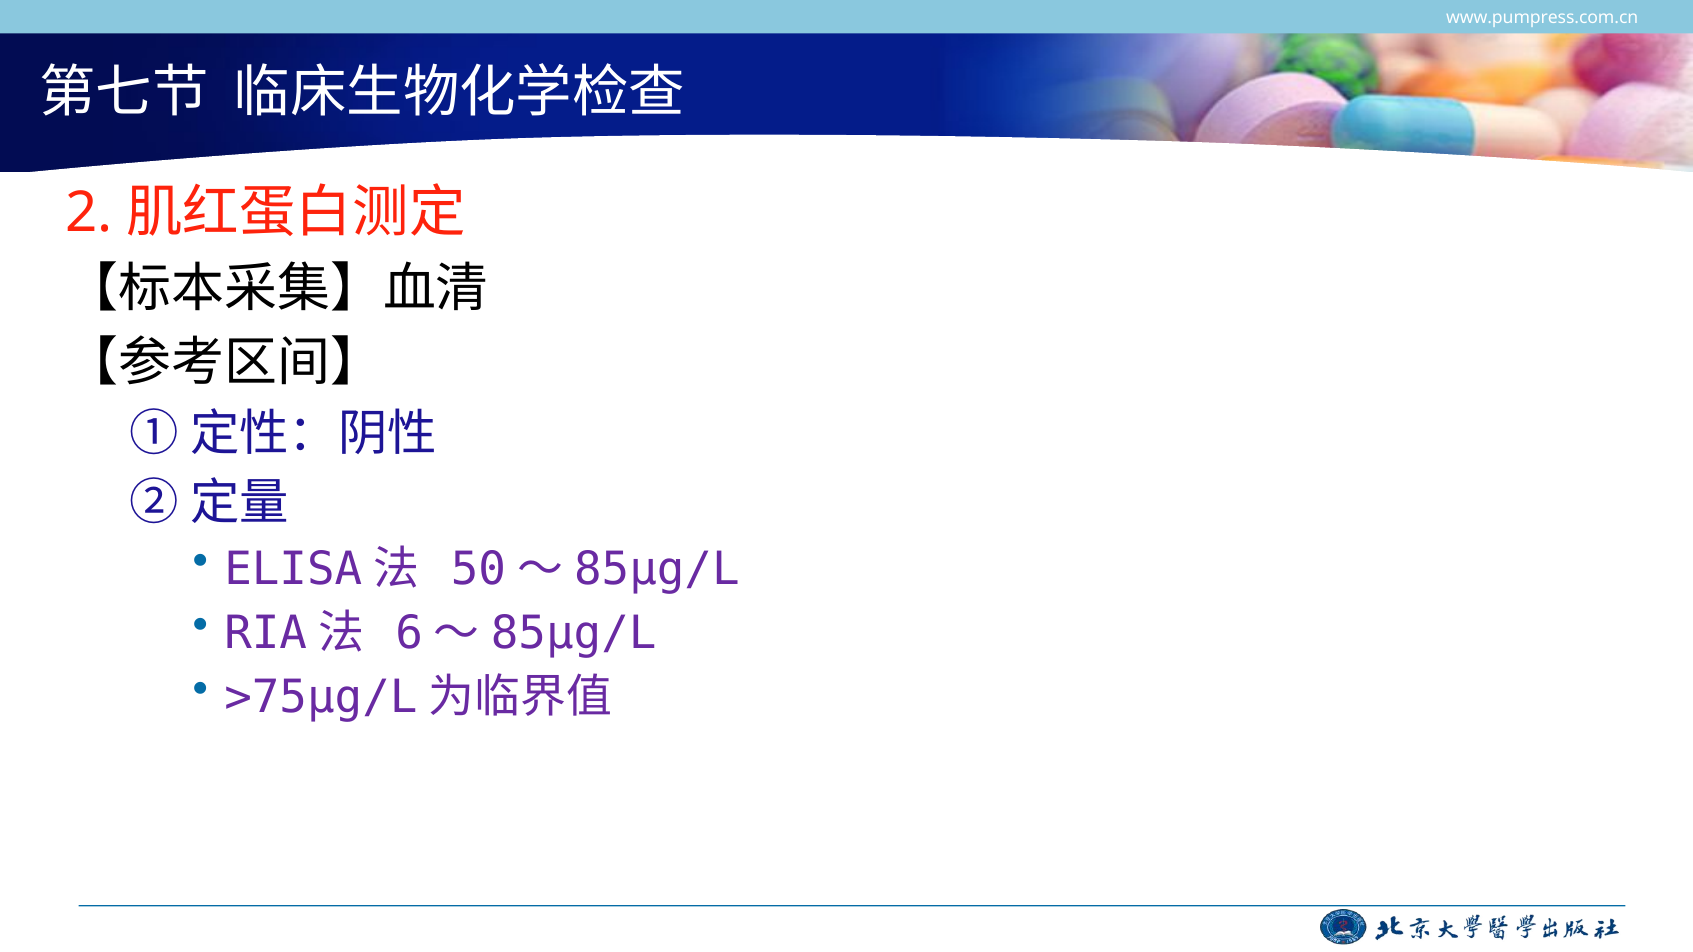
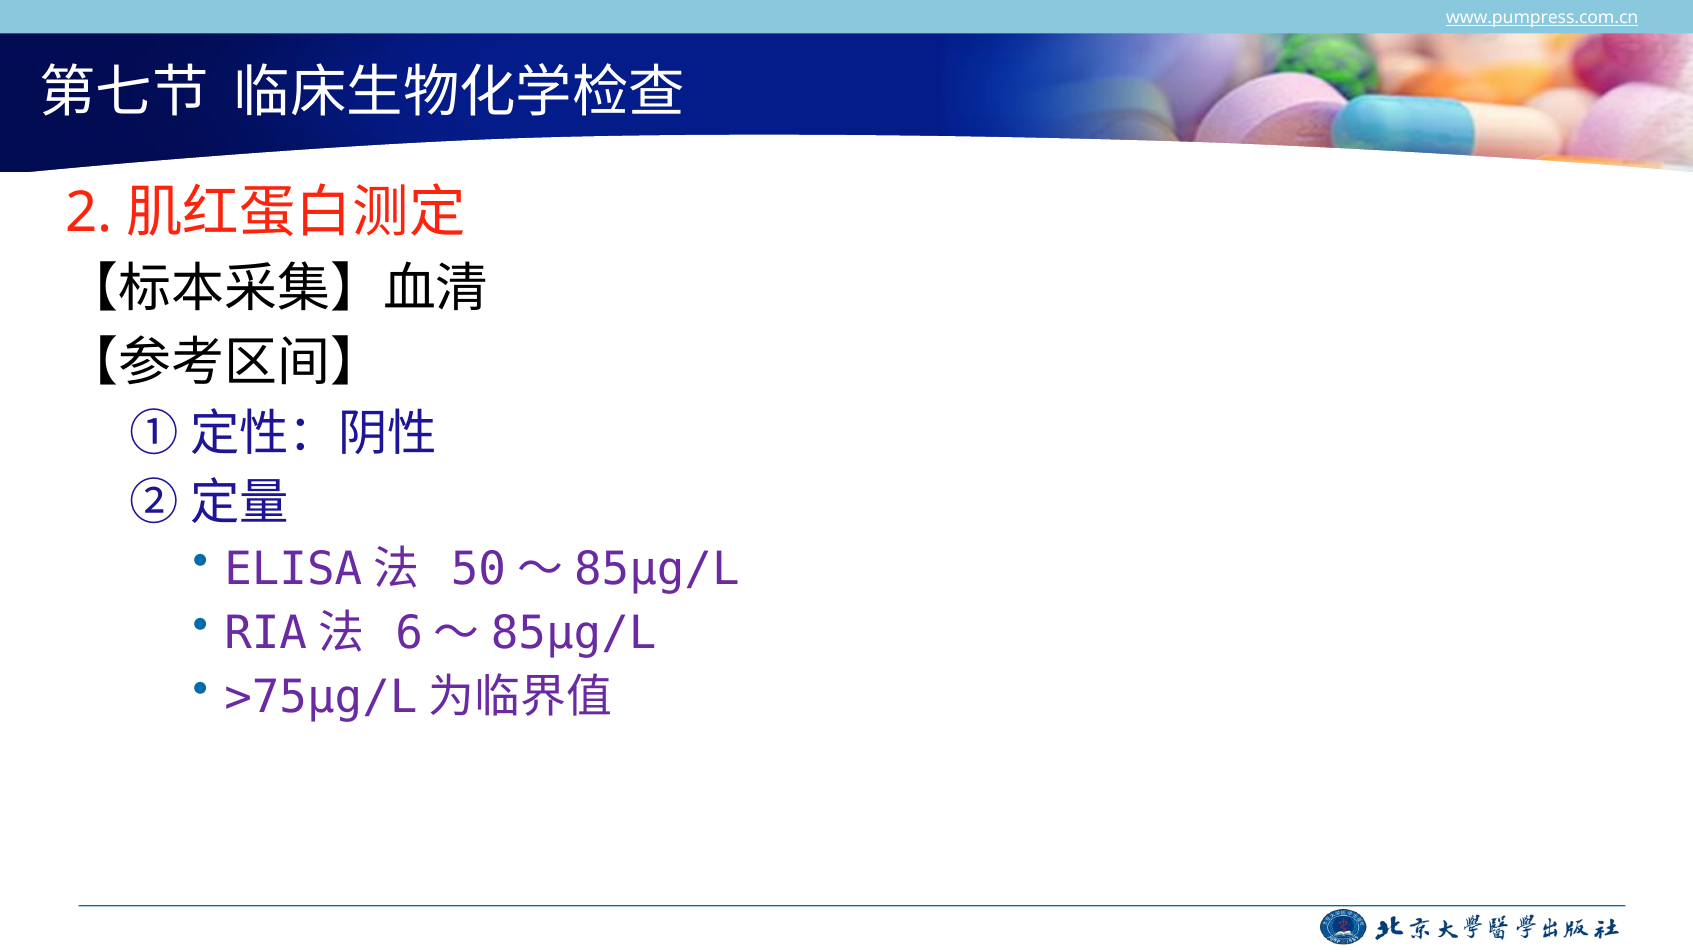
www.pumpress.com.cn underline: none -> present (1542, 18)
